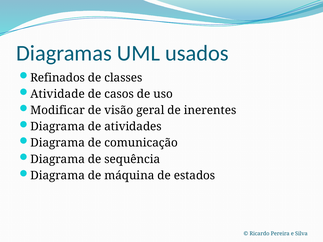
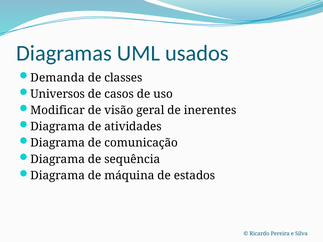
Refinados: Refinados -> Demanda (58, 78)
Atividade: Atividade -> Universos (58, 94)
